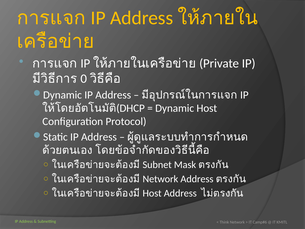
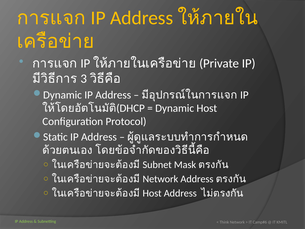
0: 0 -> 3 (84, 79)
